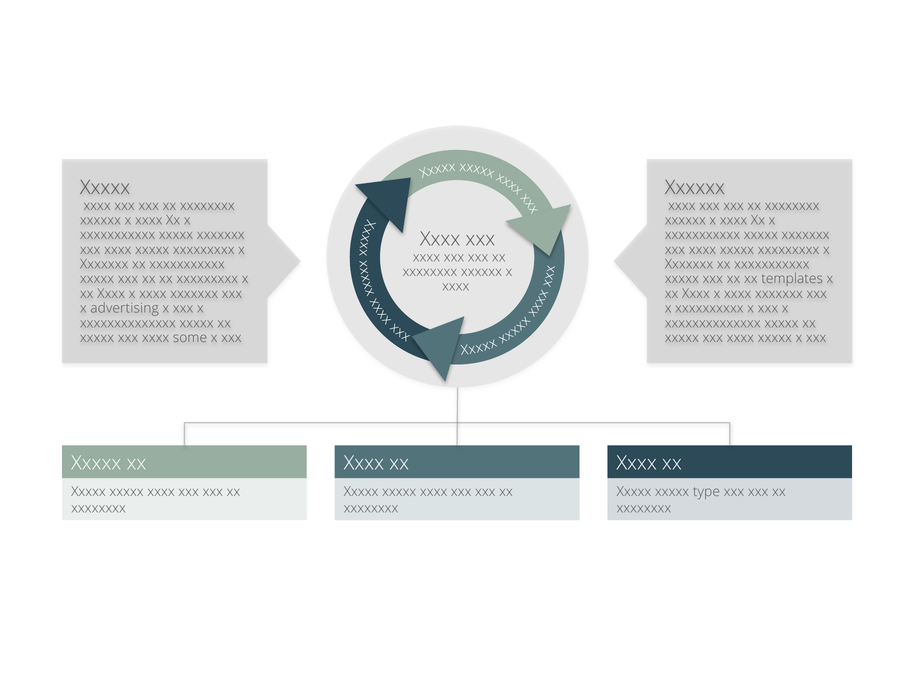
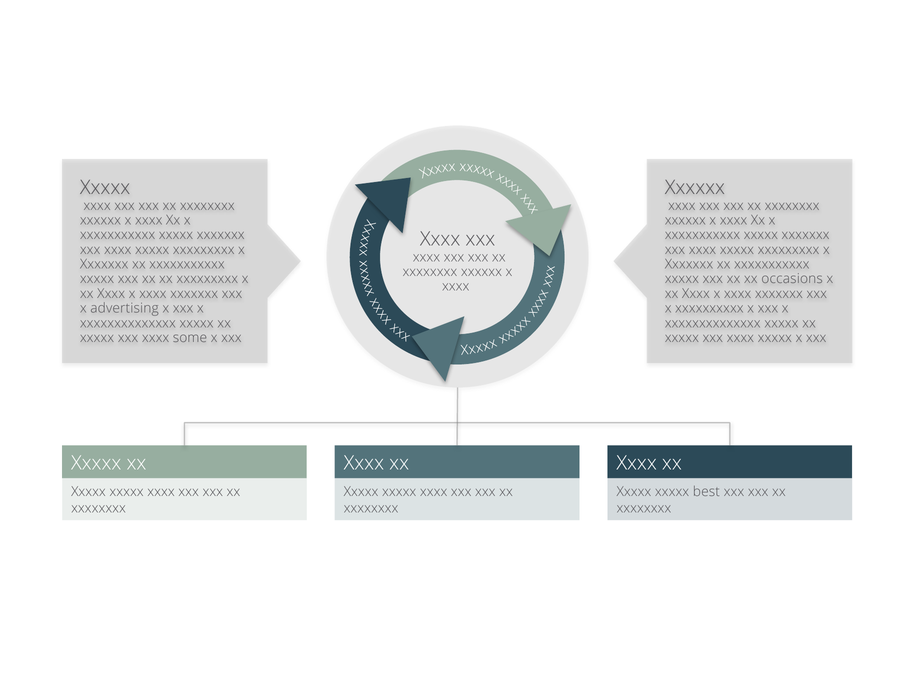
templates: templates -> occasions (792, 279)
type: type -> best (706, 492)
